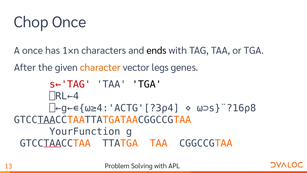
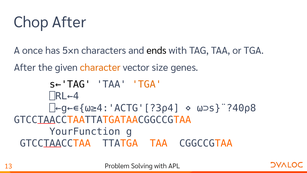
Chop Once: Once -> After (69, 22)
1×n: 1×n -> 5×n (71, 51)
legs: legs -> size (160, 67)
s←'TAG colour: red -> black (70, 84)
TGA colour: black -> orange (147, 84)
⍵⊃s}¨?16⍴8: ⍵⊃s}¨?16⍴8 -> ⍵⊃s}¨?40⍴8 (227, 108)
